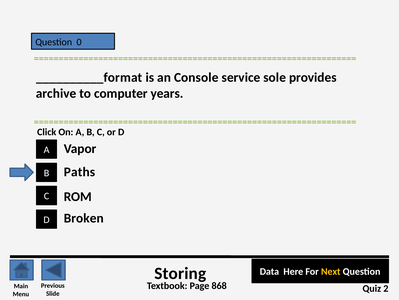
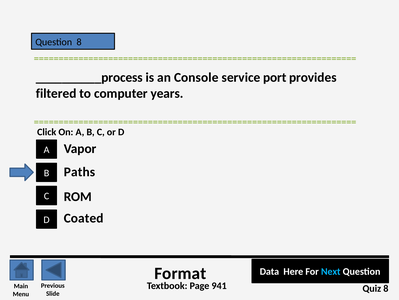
Question 0: 0 -> 8 (79, 42)
__________format: __________format -> __________process (89, 77)
sole: sole -> port (275, 77)
archive: archive -> filtered (56, 93)
Broken: Broken -> Coated (84, 218)
Storing: Storing -> Format (180, 273)
Next colour: yellow -> light blue (331, 271)
868: 868 -> 941 (219, 285)
Quiz 2: 2 -> 8 (386, 288)
